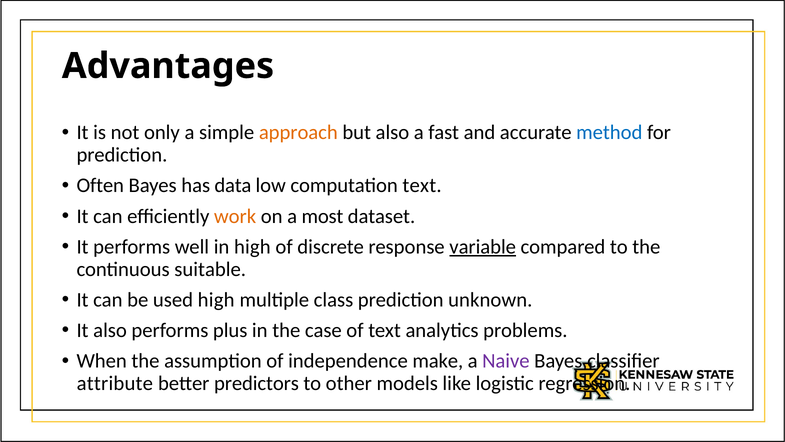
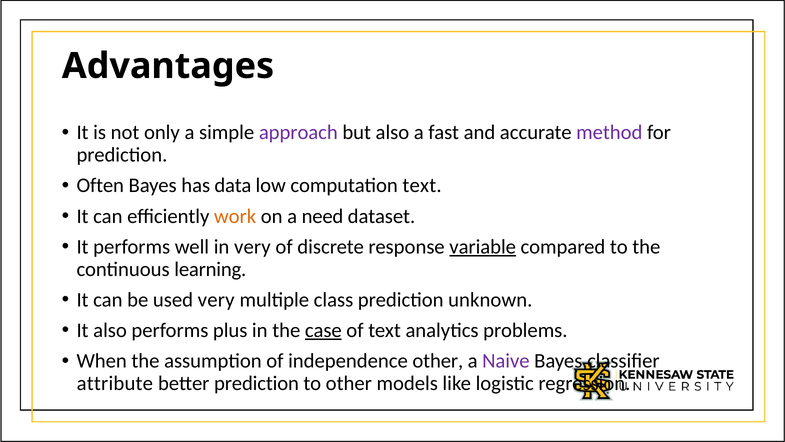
approach colour: orange -> purple (298, 133)
method colour: blue -> purple (609, 133)
most: most -> need (322, 216)
in high: high -> very (252, 247)
suitable: suitable -> learning (210, 269)
used high: high -> very (216, 300)
case underline: none -> present (323, 330)
independence make: make -> other (438, 361)
better predictors: predictors -> prediction (257, 383)
